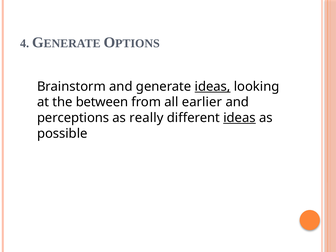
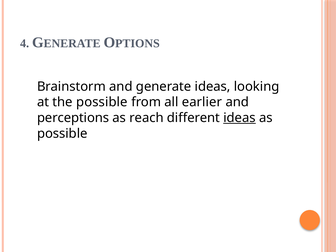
ideas underline: present -> none (213, 87)
the between: between -> possible (102, 102)
really: really -> reach (146, 118)
